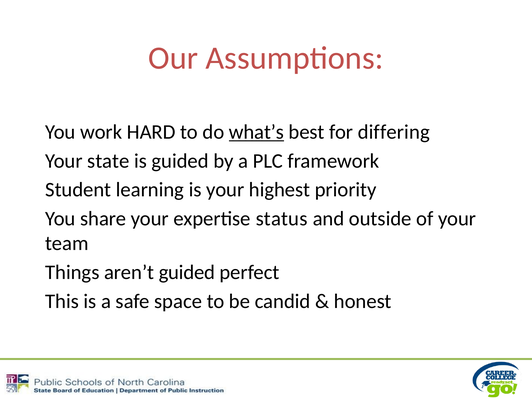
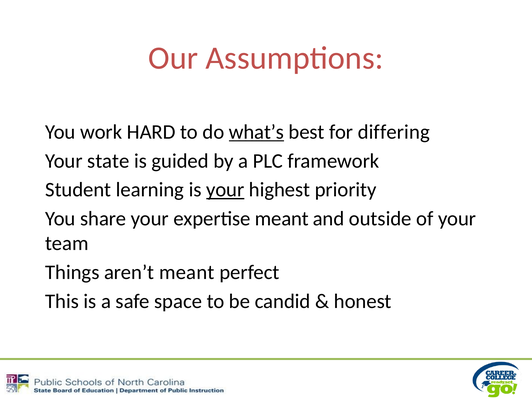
your underline: none -> present (225, 190)
expertise status: status -> meant (282, 219)
aren’t guided: guided -> meant (187, 272)
